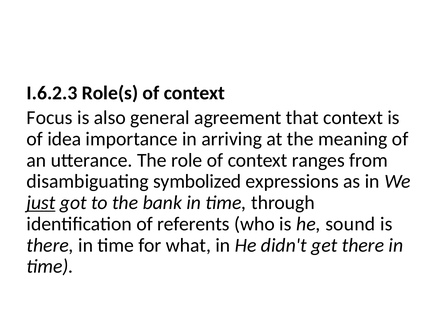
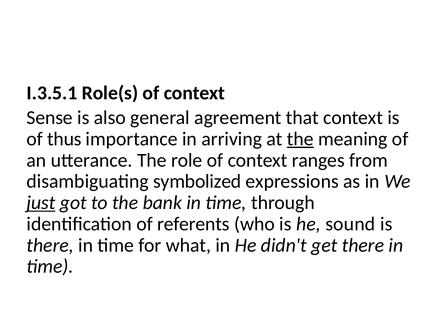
I.6.2.3: I.6.2.3 -> I.3.5.1 (52, 93)
Focus: Focus -> Sense (50, 118)
idea: idea -> thus (64, 139)
the underline: none -> present (300, 139)
